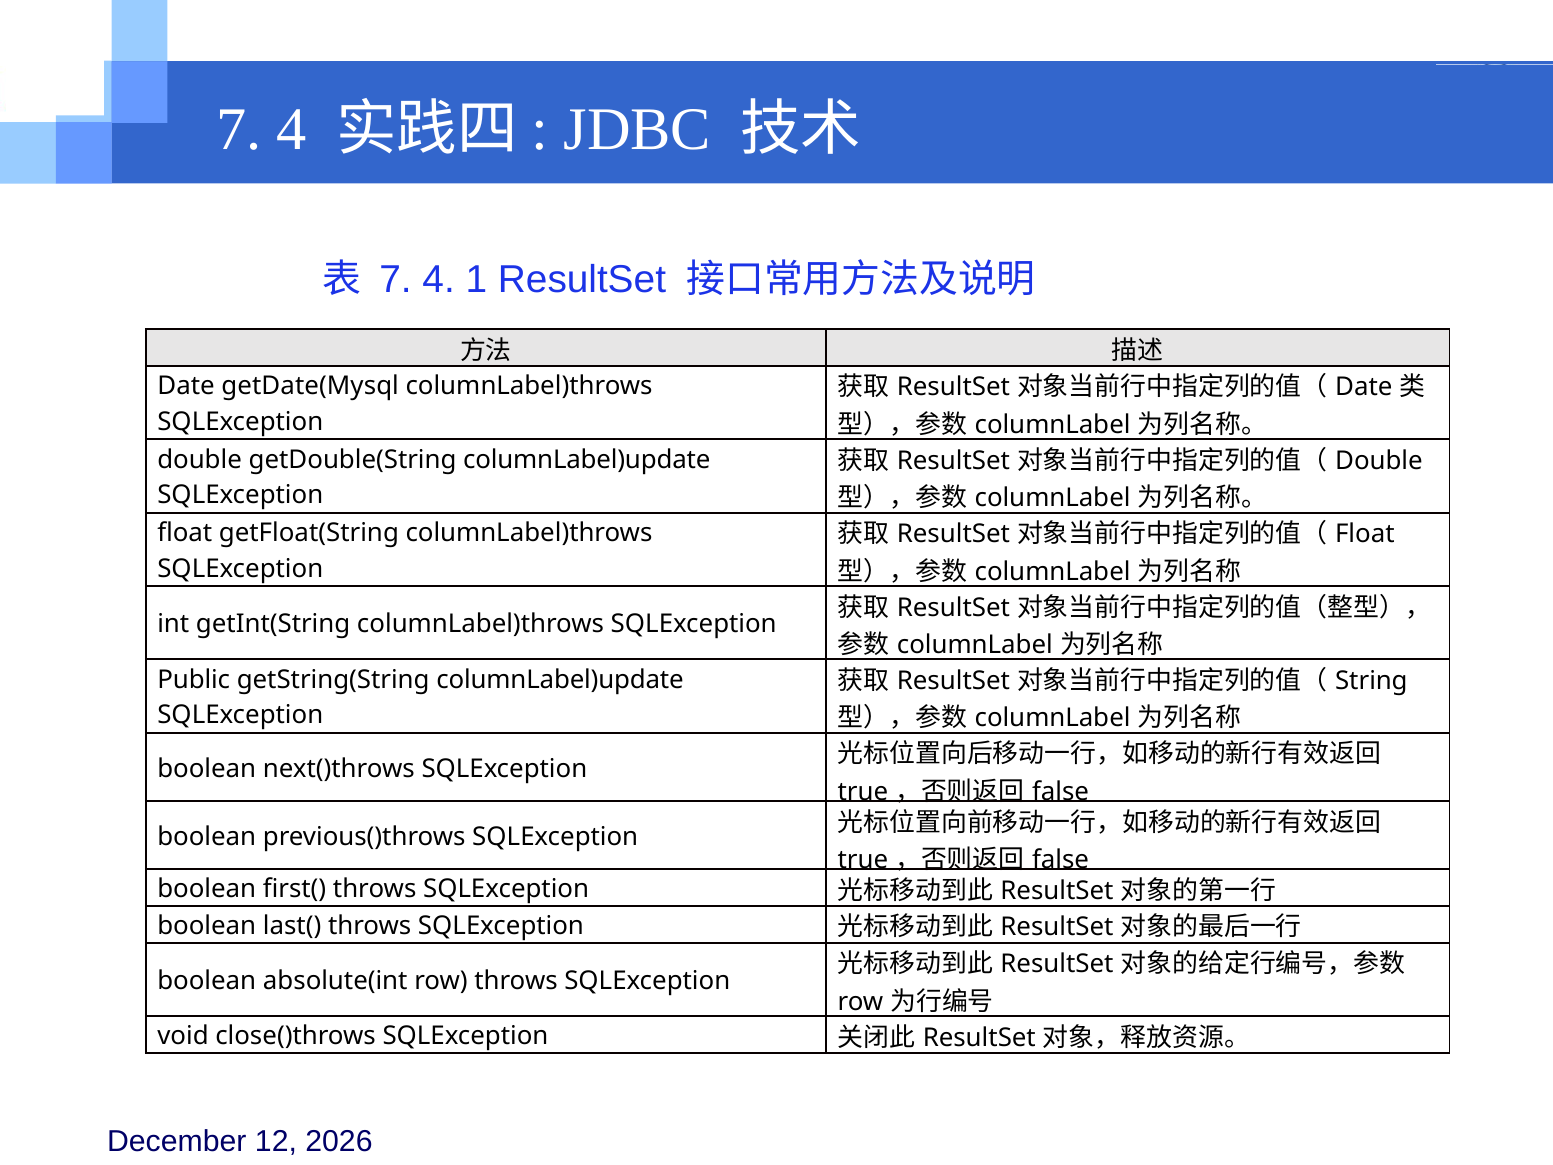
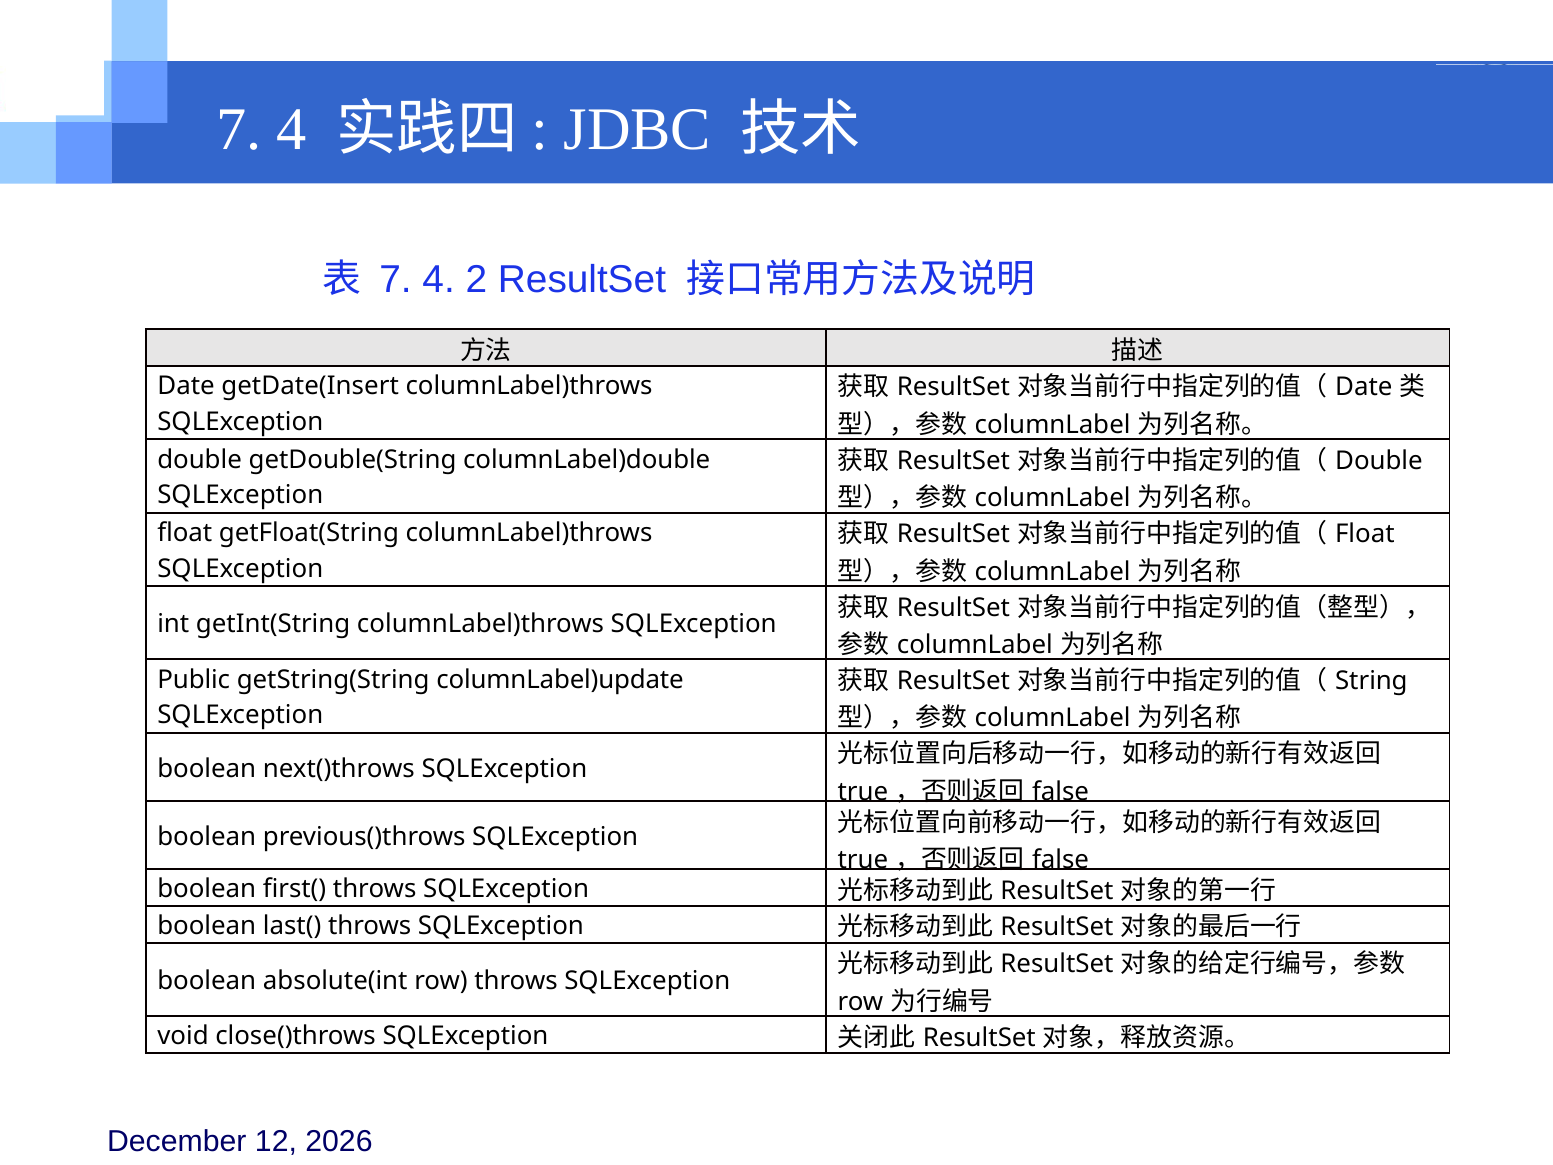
1: 1 -> 2 (476, 280)
getDate(Mysql: getDate(Mysql -> getDate(Insert (310, 386)
getDouble(String columnLabel)update: columnLabel)update -> columnLabel)double (587, 460)
